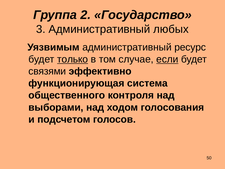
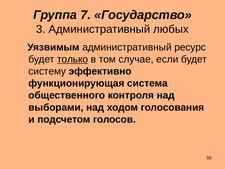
2: 2 -> 7 (86, 15)
если underline: present -> none (167, 59)
связями: связями -> систему (47, 71)
